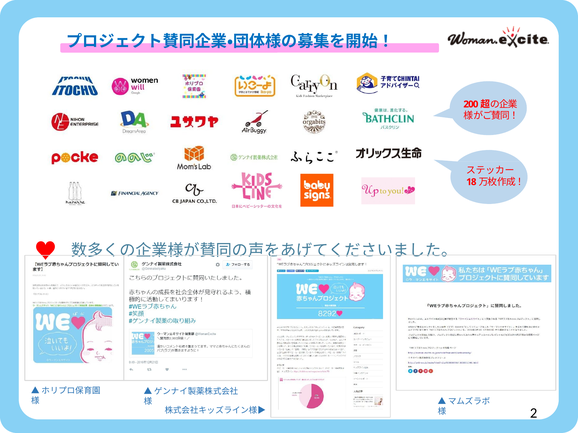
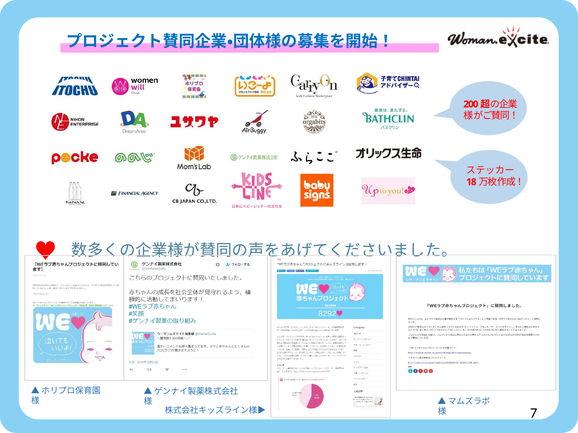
2: 2 -> 7 (534, 414)
